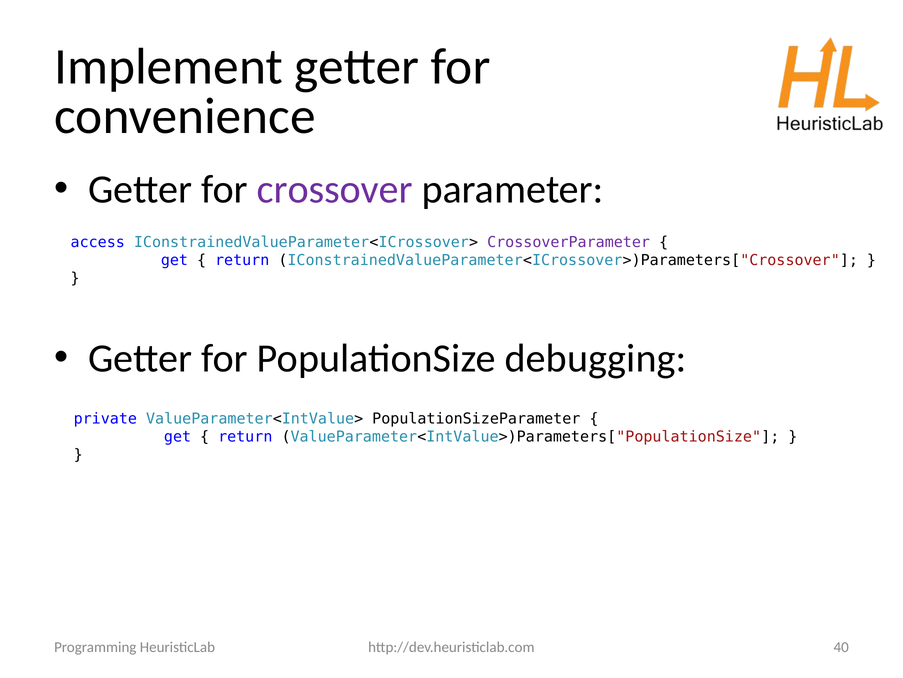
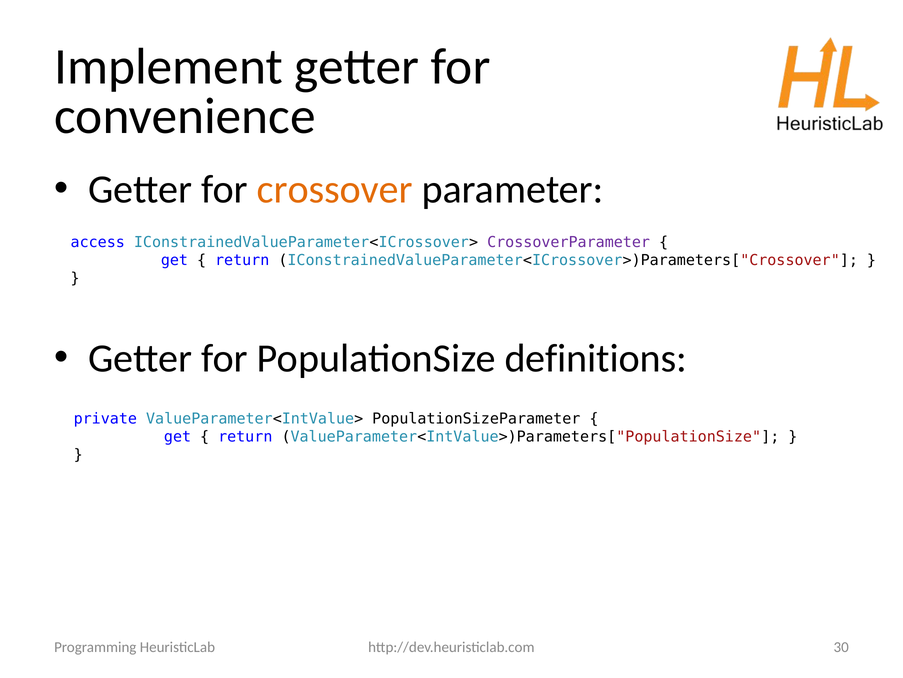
crossover colour: purple -> orange (335, 189)
debugging: debugging -> definitions (596, 358)
40: 40 -> 30 (841, 647)
